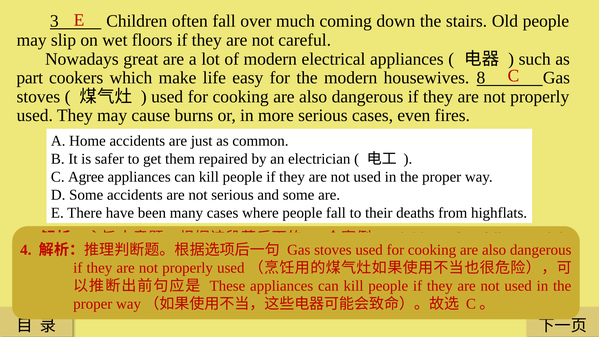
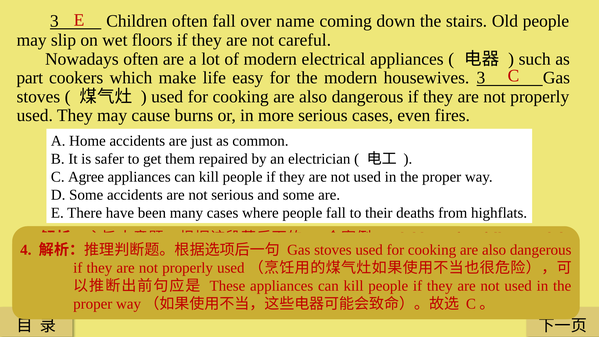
much: much -> name (295, 21)
Nowadays great: great -> often (141, 59)
housewives 8: 8 -> 3 (481, 78)
